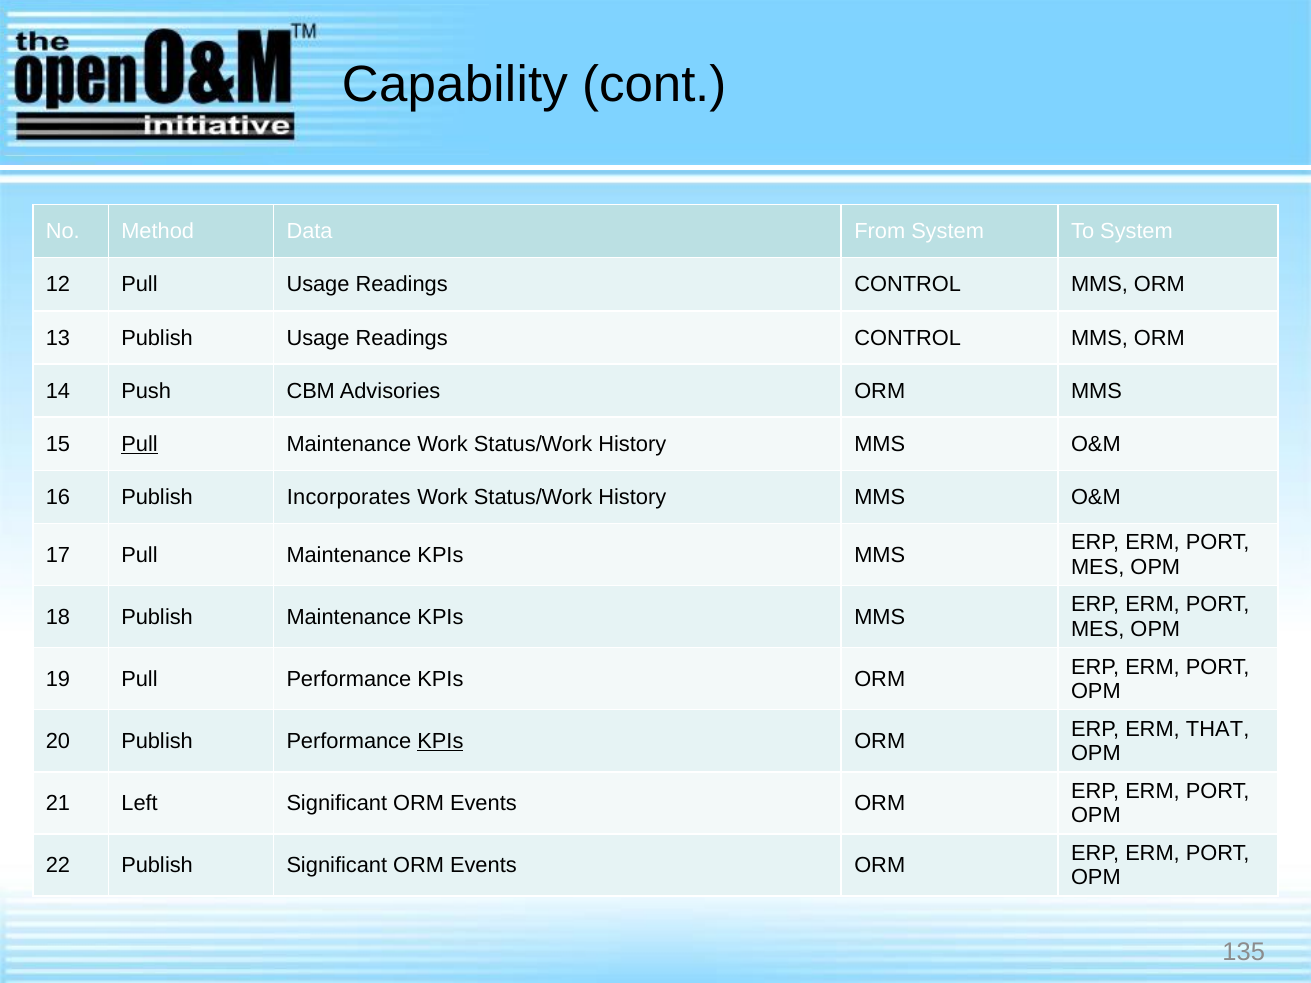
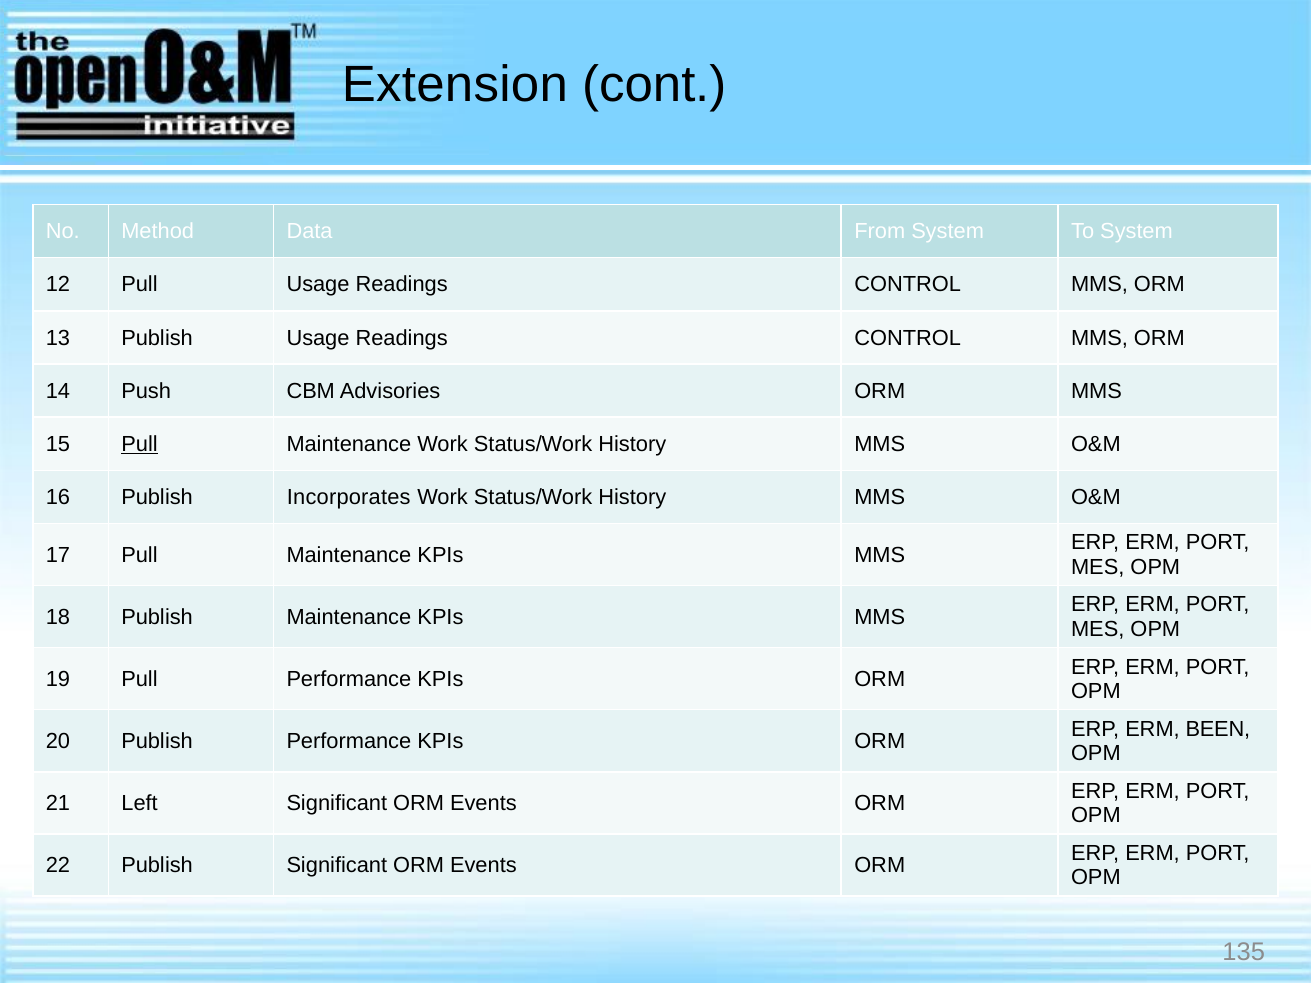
Capability: Capability -> Extension (455, 85)
THAT: THAT -> BEEN (1218, 729)
KPIs underline: present -> none (440, 741)
